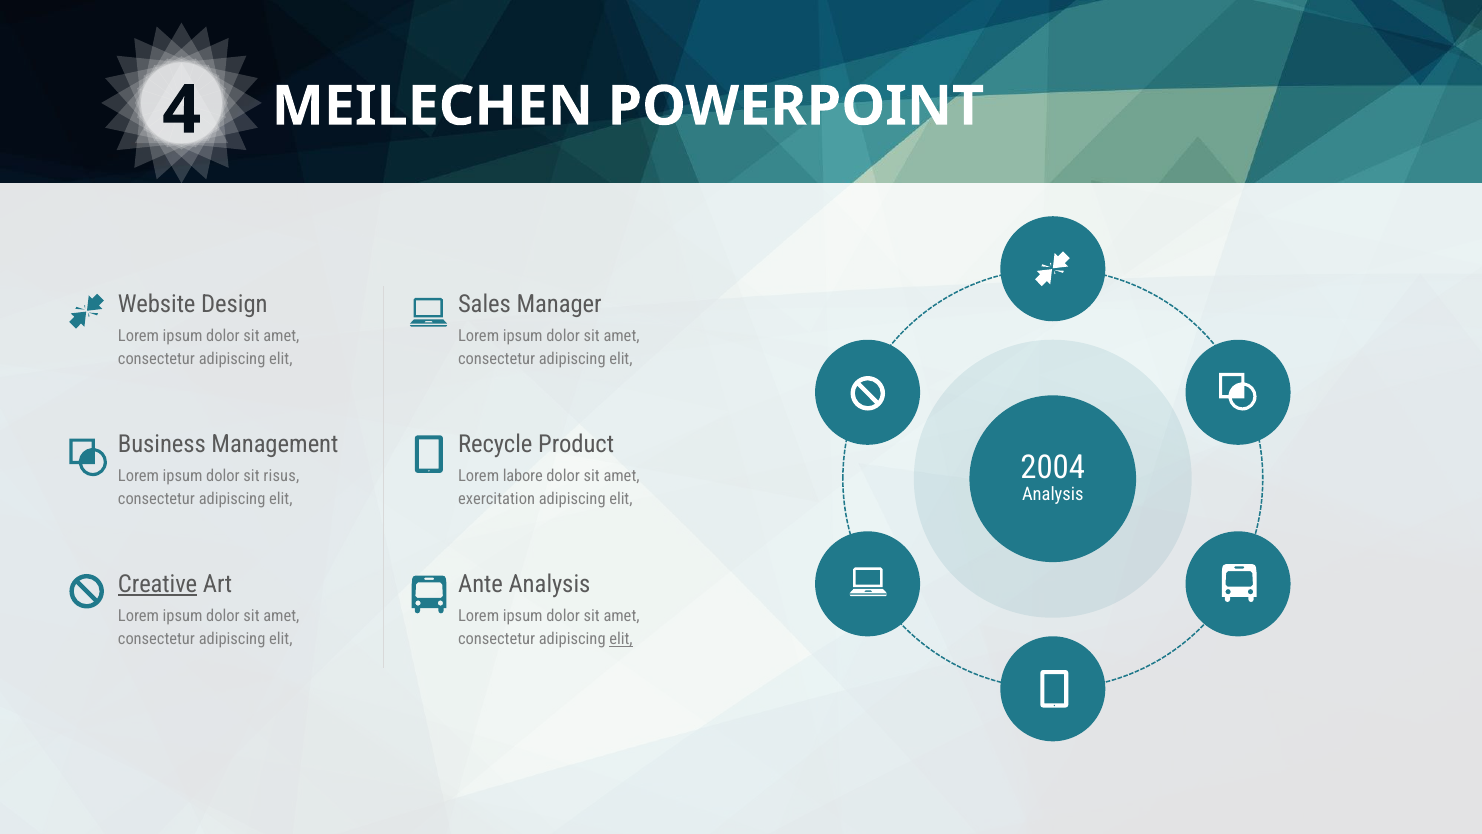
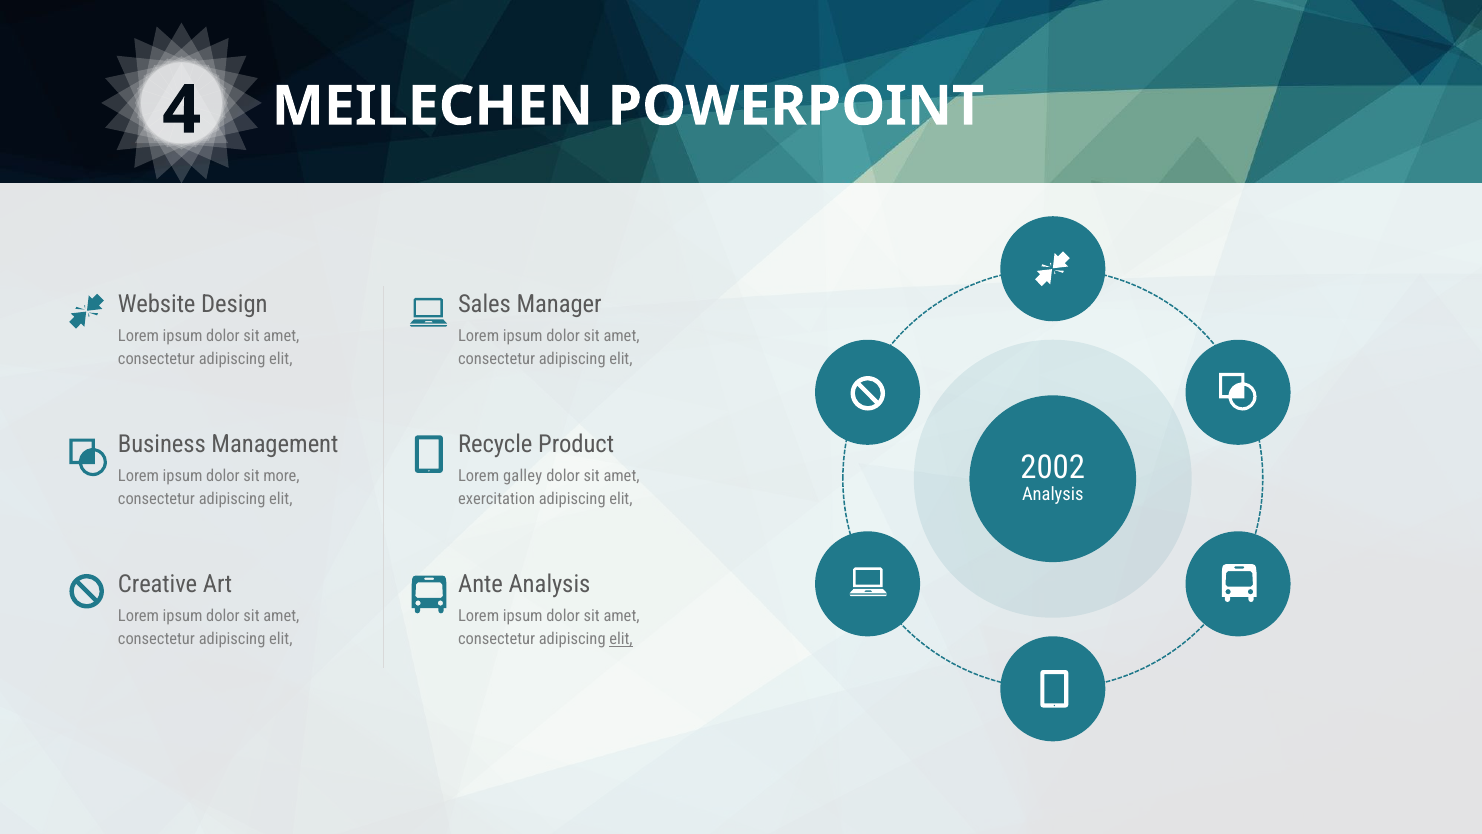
2004: 2004 -> 2002 (1053, 468)
risus: risus -> more (281, 475)
labore: labore -> galley (523, 475)
Creative underline: present -> none (158, 584)
